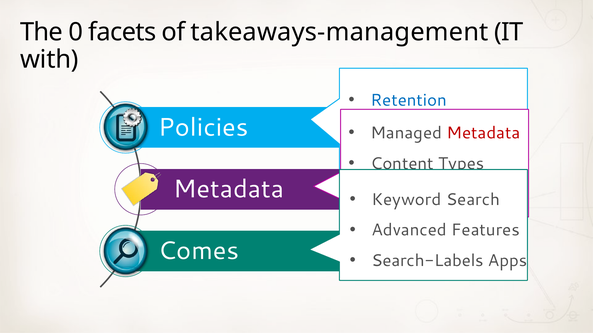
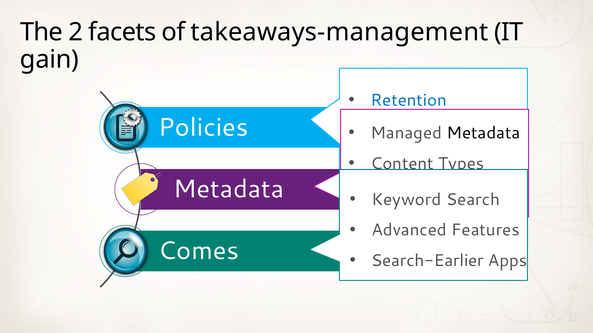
0: 0 -> 2 (76, 32)
with: with -> gain (49, 59)
Metadata colour: red -> black (483, 133)
Search-Labels: Search-Labels -> Search-Earlier (428, 261)
